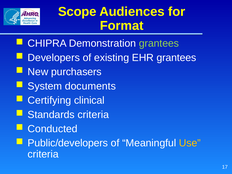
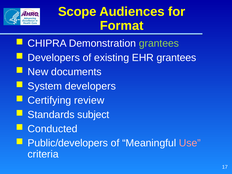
purchasers: purchasers -> documents (76, 72)
System documents: documents -> developers (90, 86)
clinical: clinical -> review (89, 100)
Standards criteria: criteria -> subject (93, 115)
Use colour: yellow -> pink (190, 143)
